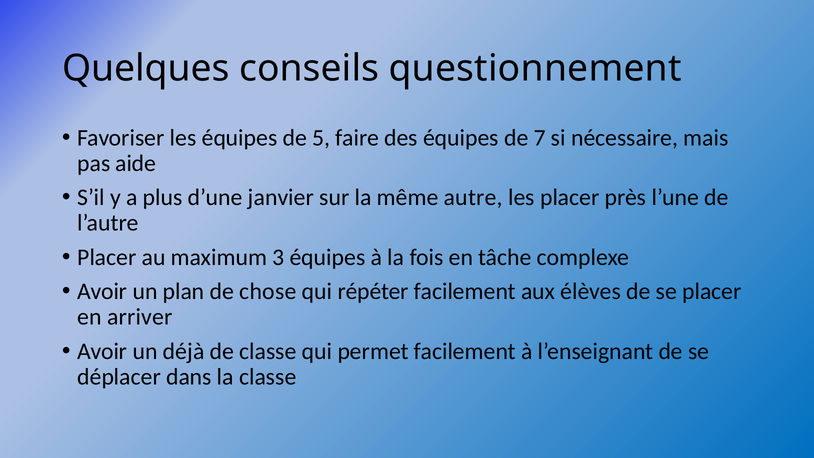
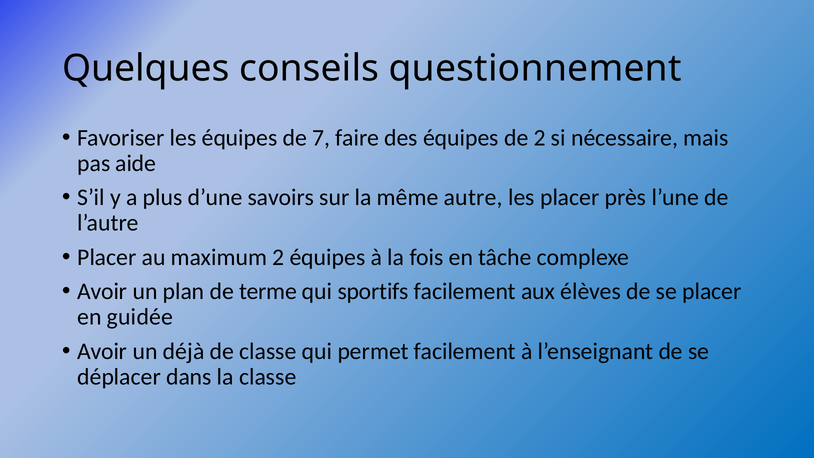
5: 5 -> 7 (321, 138)
de 7: 7 -> 2 (540, 138)
janvier: janvier -> savoirs (281, 197)
maximum 3: 3 -> 2 (278, 257)
chose: chose -> terme (268, 291)
répéter: répéter -> sportifs (373, 291)
arriver: arriver -> guidée (140, 317)
